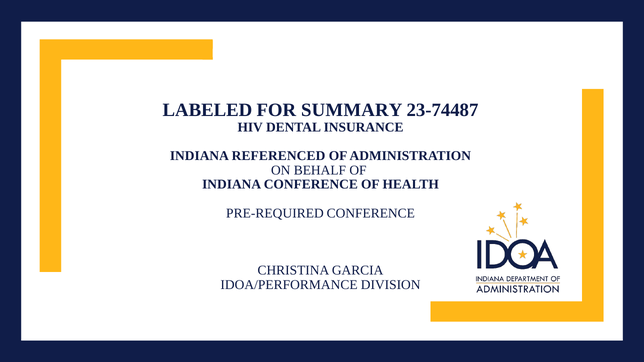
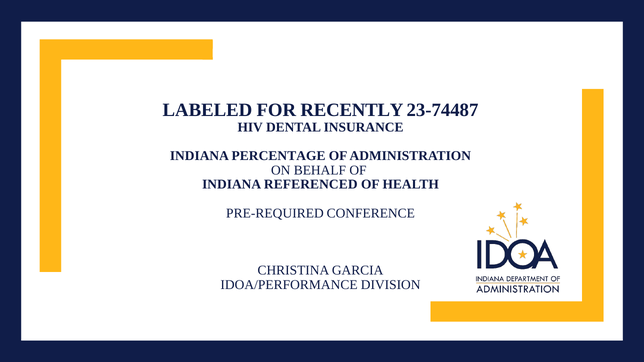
SUMMARY: SUMMARY -> RECENTLY (352, 110)
REFERENCED: REFERENCED -> PERCENTAGE (279, 156)
INDIANA CONFERENCE: CONFERENCE -> REFERENCED (311, 185)
